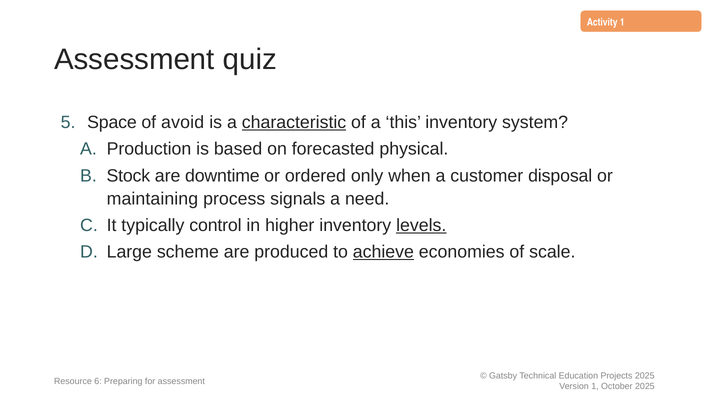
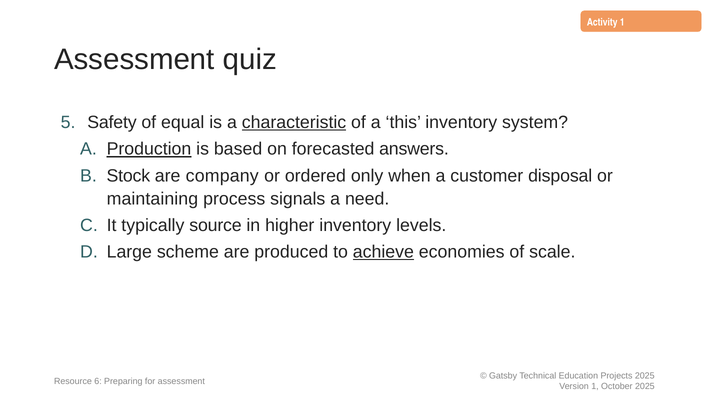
Space: Space -> Safety (112, 122)
avoid: avoid -> equal (183, 122)
Production underline: none -> present (149, 149)
physical: physical -> answers (414, 149)
downtime: downtime -> company (222, 176)
control: control -> source (215, 225)
levels underline: present -> none (421, 225)
